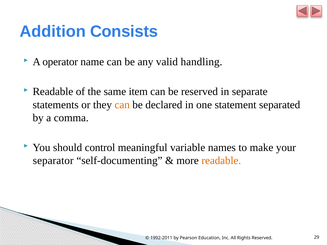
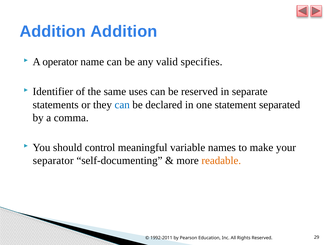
Addition Consists: Consists -> Addition (124, 31)
handling: handling -> specifies (202, 62)
Readable: Readable -> Identifier (53, 92)
item: item -> uses (138, 92)
can colour: orange -> blue (122, 105)
